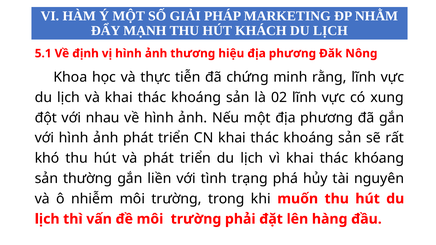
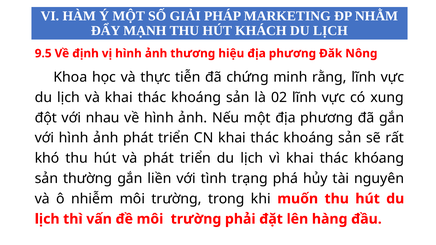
5.1: 5.1 -> 9.5 (43, 53)
